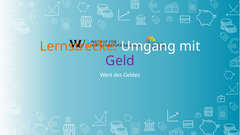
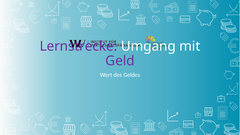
Lernstrecke colour: orange -> purple (78, 46)
